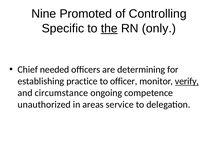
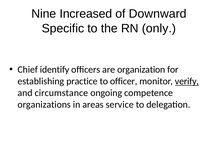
Promoted: Promoted -> Increased (86, 14)
Controlling: Controlling -> Downward (158, 14)
the underline: present -> none (109, 28)
needed: needed -> identify (55, 69)
determining: determining -> organization (141, 69)
unauthorized: unauthorized -> organizations (44, 104)
